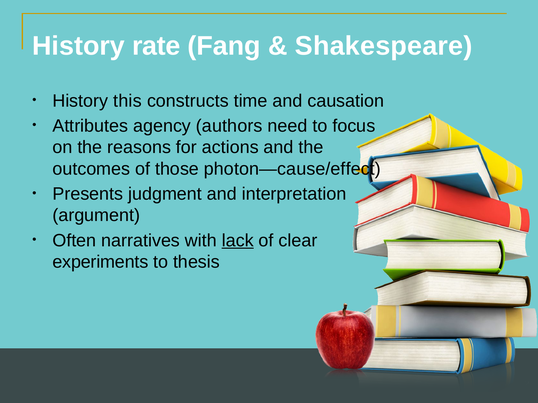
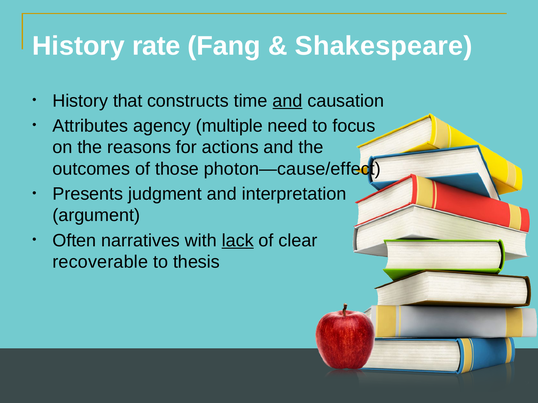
this: this -> that (128, 101)
and underline: none -> present (288, 101)
authors: authors -> multiple (229, 126)
experiments: experiments -> recoverable (100, 262)
